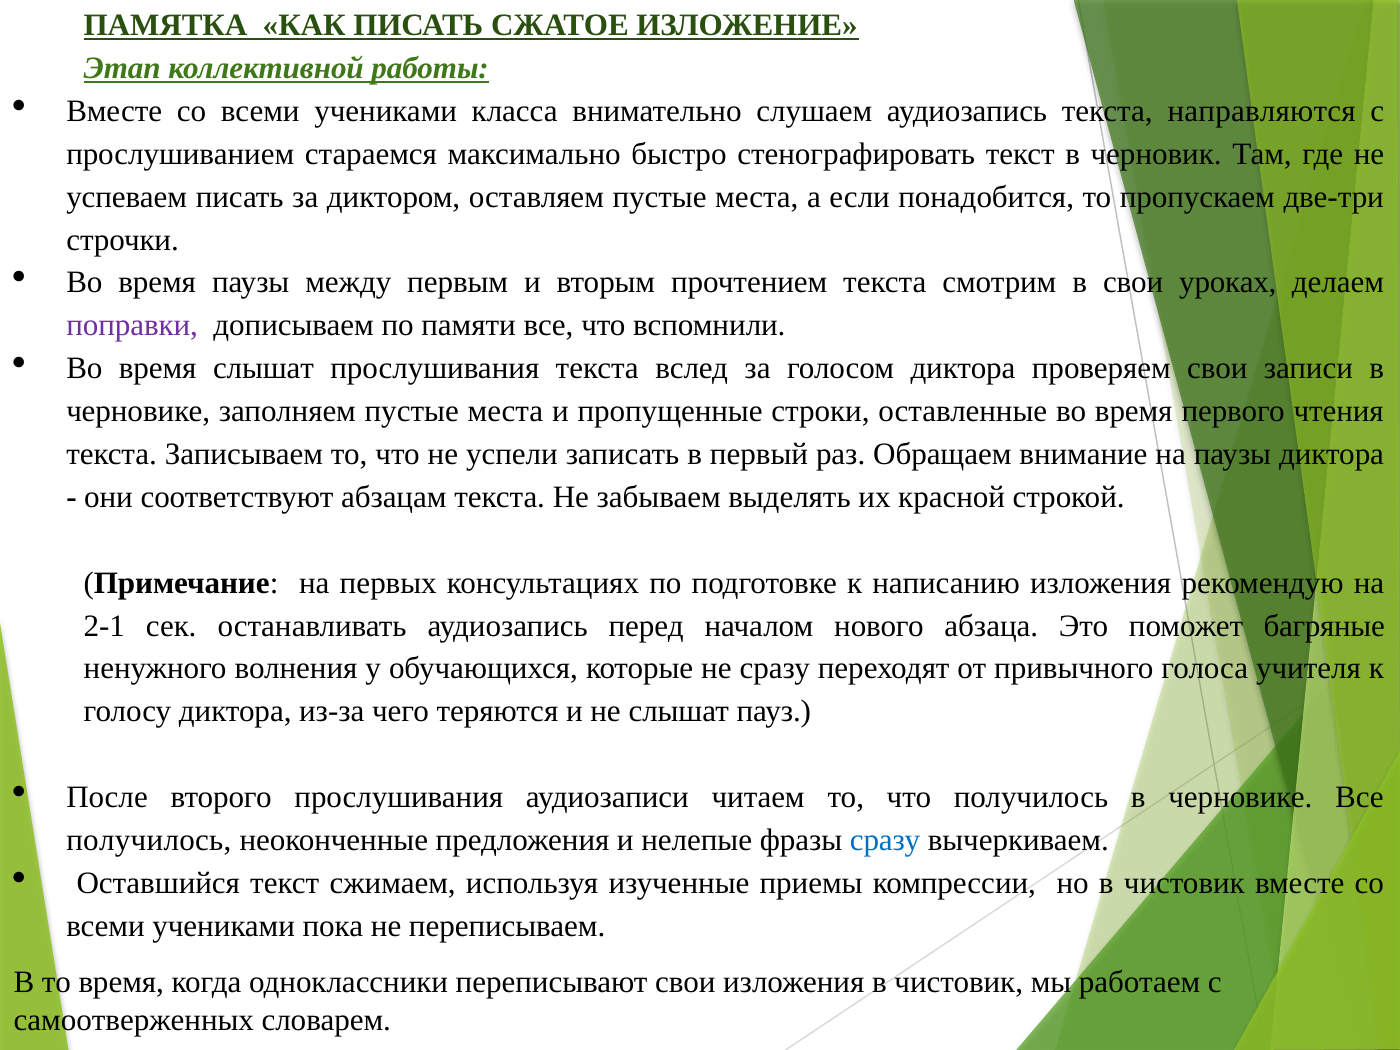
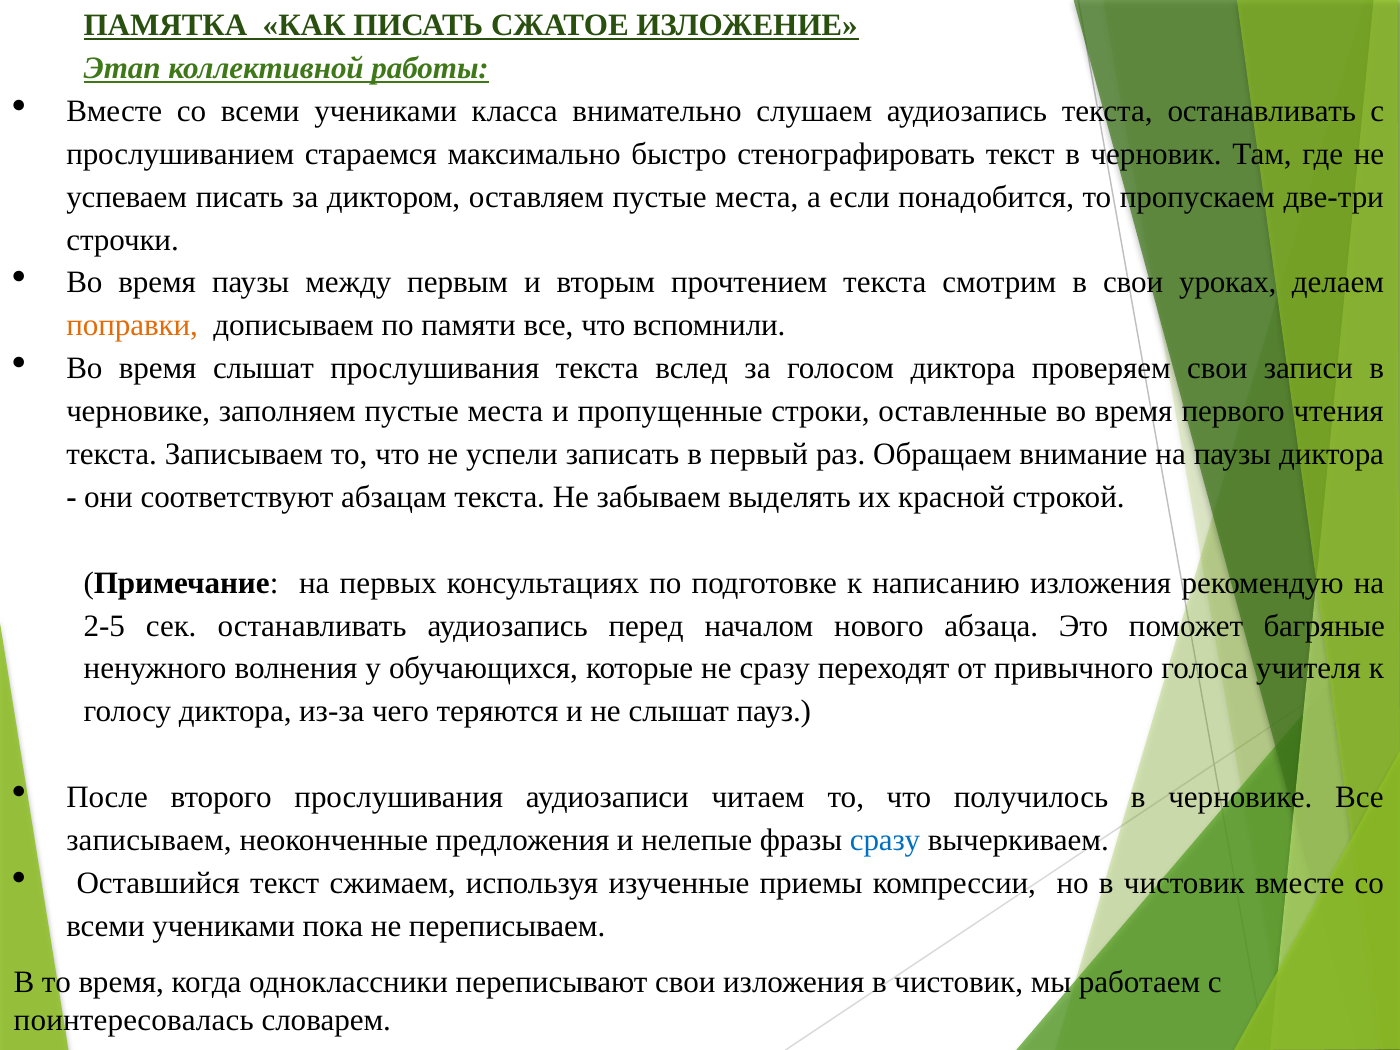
текста направляются: направляются -> останавливать (1262, 111)
поправки colour: purple -> orange (132, 326)
2-1: 2-1 -> 2-5 (104, 626)
получилось: получилось -> записываем (149, 840)
самоотверженных: самоотверженных -> поинтересовалась (134, 1020)
